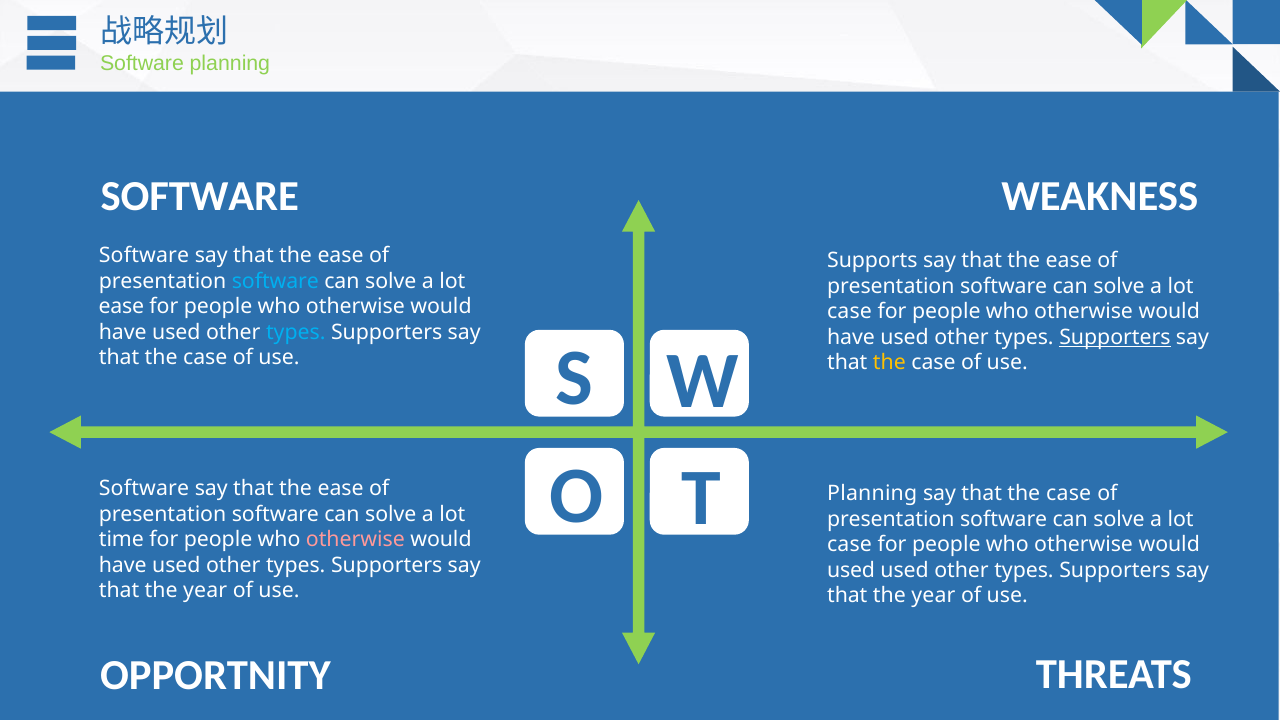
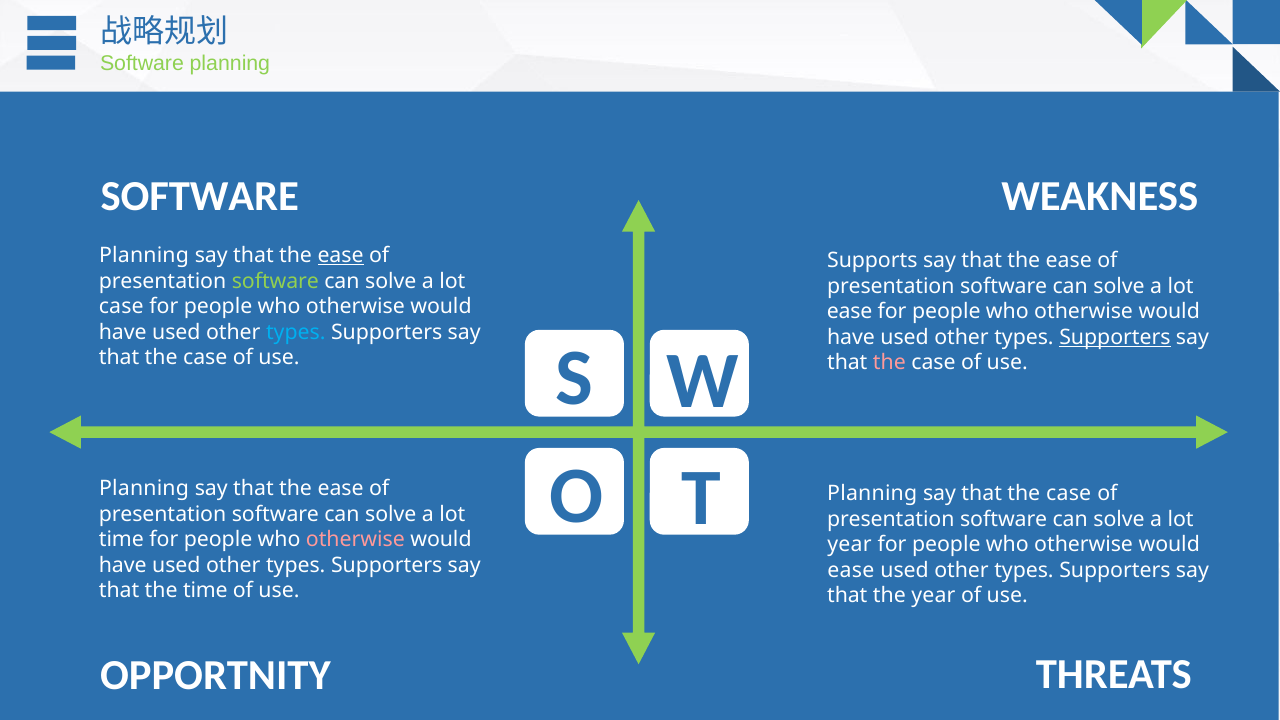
Software: Software -> Planning (144, 255)
ease underline: none -> present (341, 255)
software colour: light blue -> light green (275, 281)
ease: ease -> case (121, 307)
case: case -> ease (850, 312)
the colour: yellow -> pink (889, 363)
Software: Software -> Planning (144, 489)
case: case -> year (849, 545)
used: used -> ease (851, 570)
year: year -> time (205, 591)
